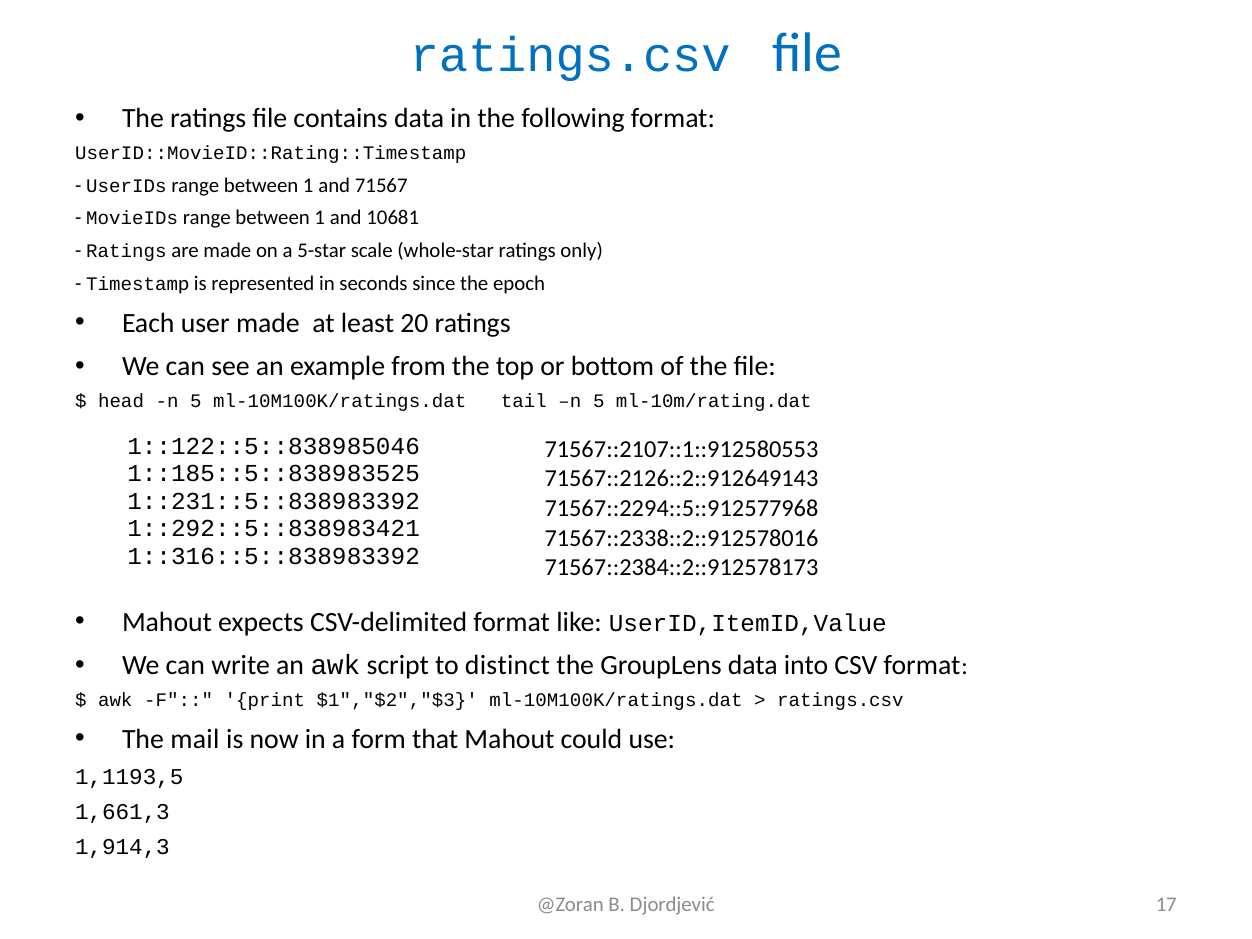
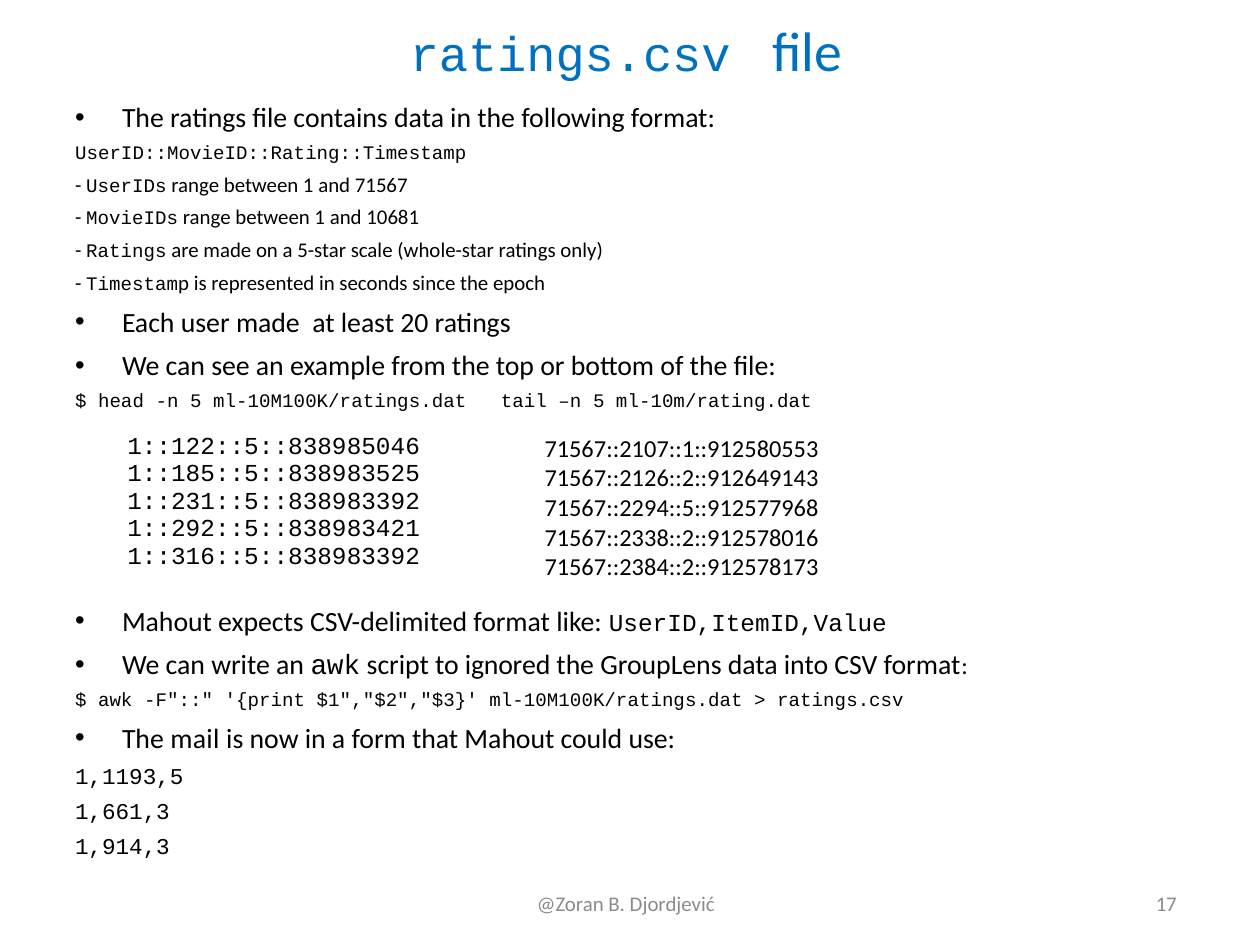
distinct: distinct -> ignored (508, 666)
